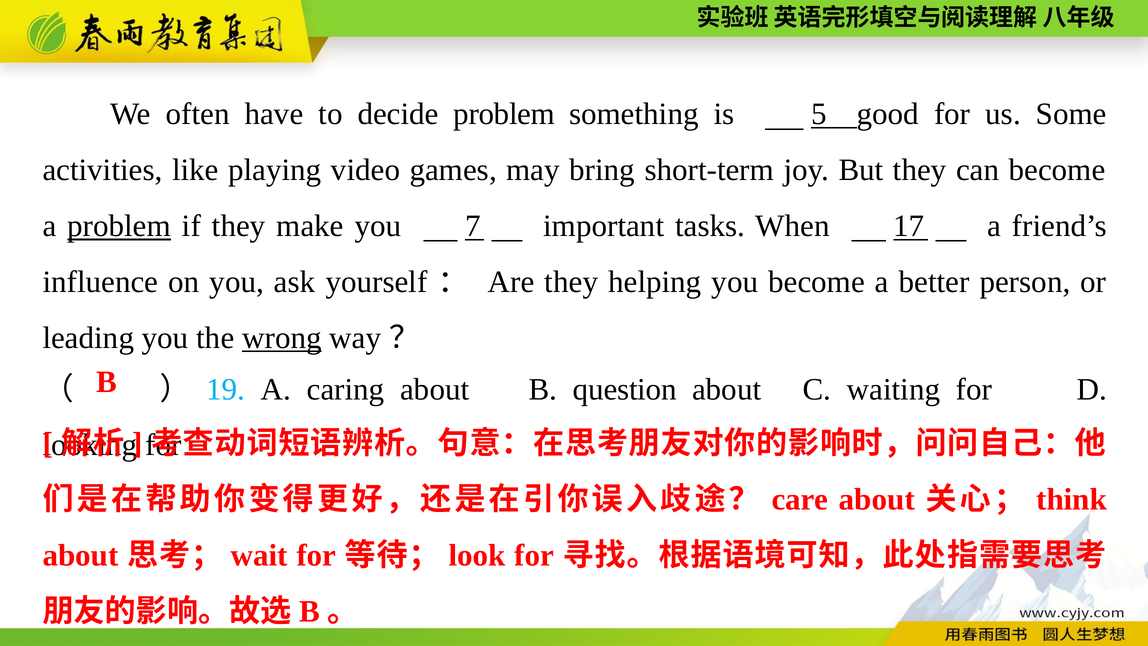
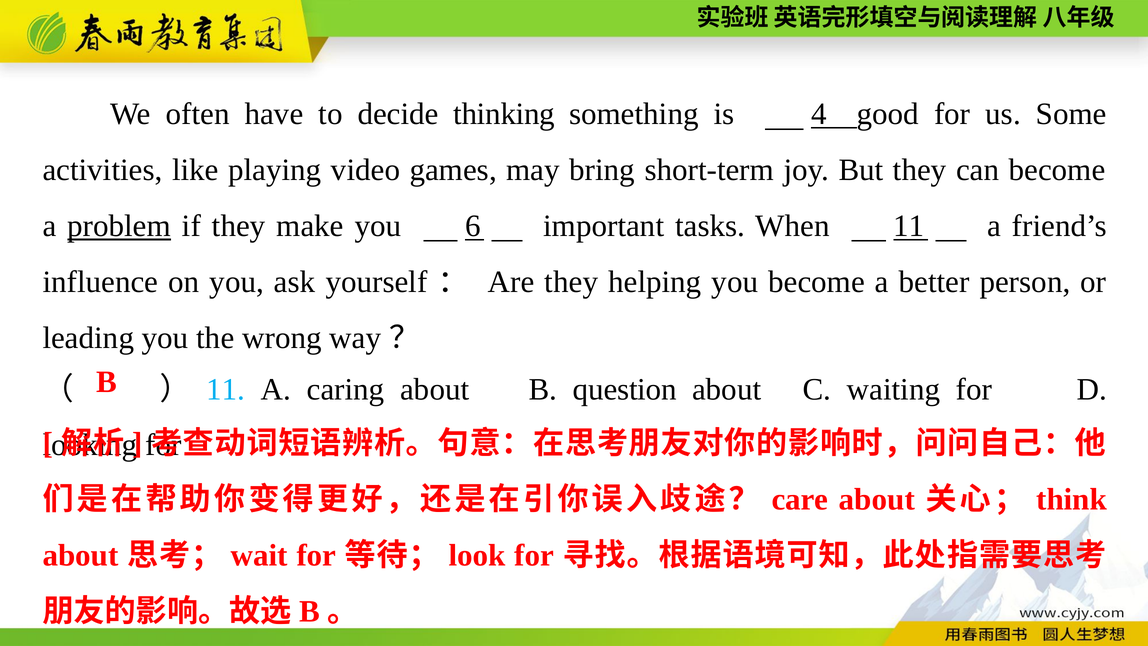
decide problem: problem -> thinking (504, 114)
5: 5 -> 4 (819, 114)
7: 7 -> 6 (473, 226)
When 17: 17 -> 11 (909, 226)
wrong underline: present -> none (282, 338)
19: 19 -> 11 (226, 389)
